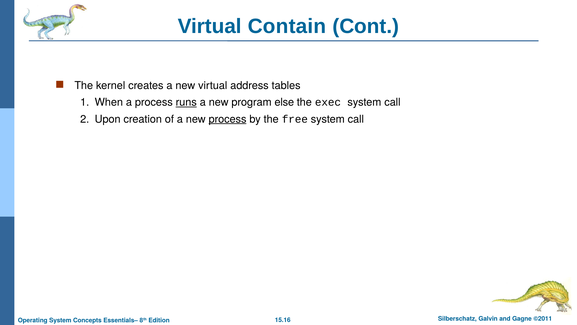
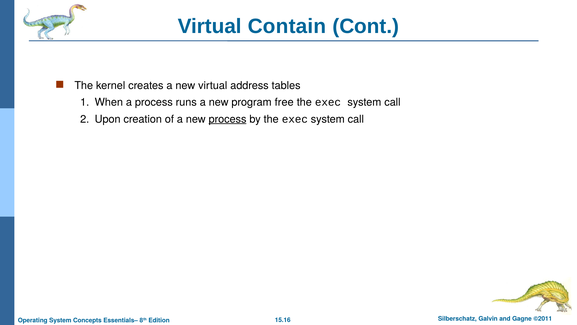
runs underline: present -> none (186, 102)
else: else -> free (284, 102)
by the free: free -> exec (295, 119)
